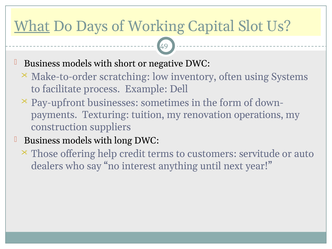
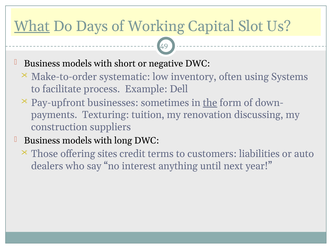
scratching: scratching -> systematic (125, 77)
the underline: none -> present (210, 103)
renovation operations: operations -> discussing (259, 115)
help: help -> sites (107, 154)
servitude: servitude -> liabilities (259, 154)
